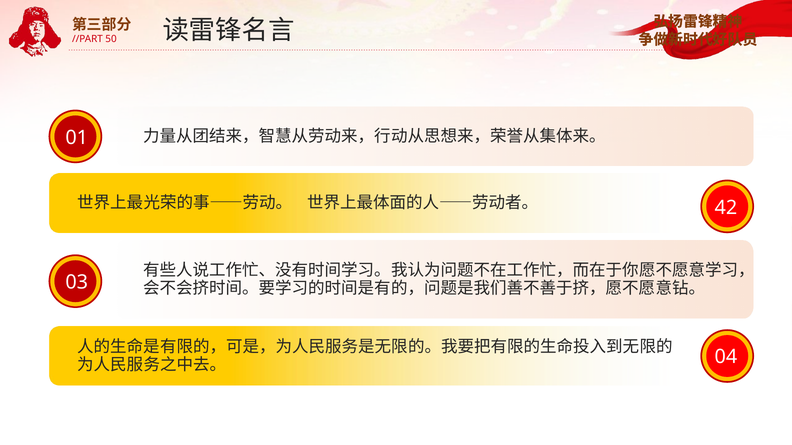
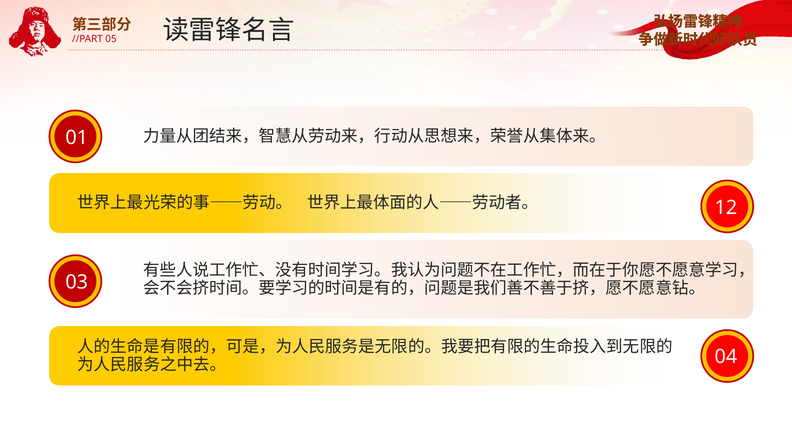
50: 50 -> 05 (111, 39)
42: 42 -> 12 (726, 208)
